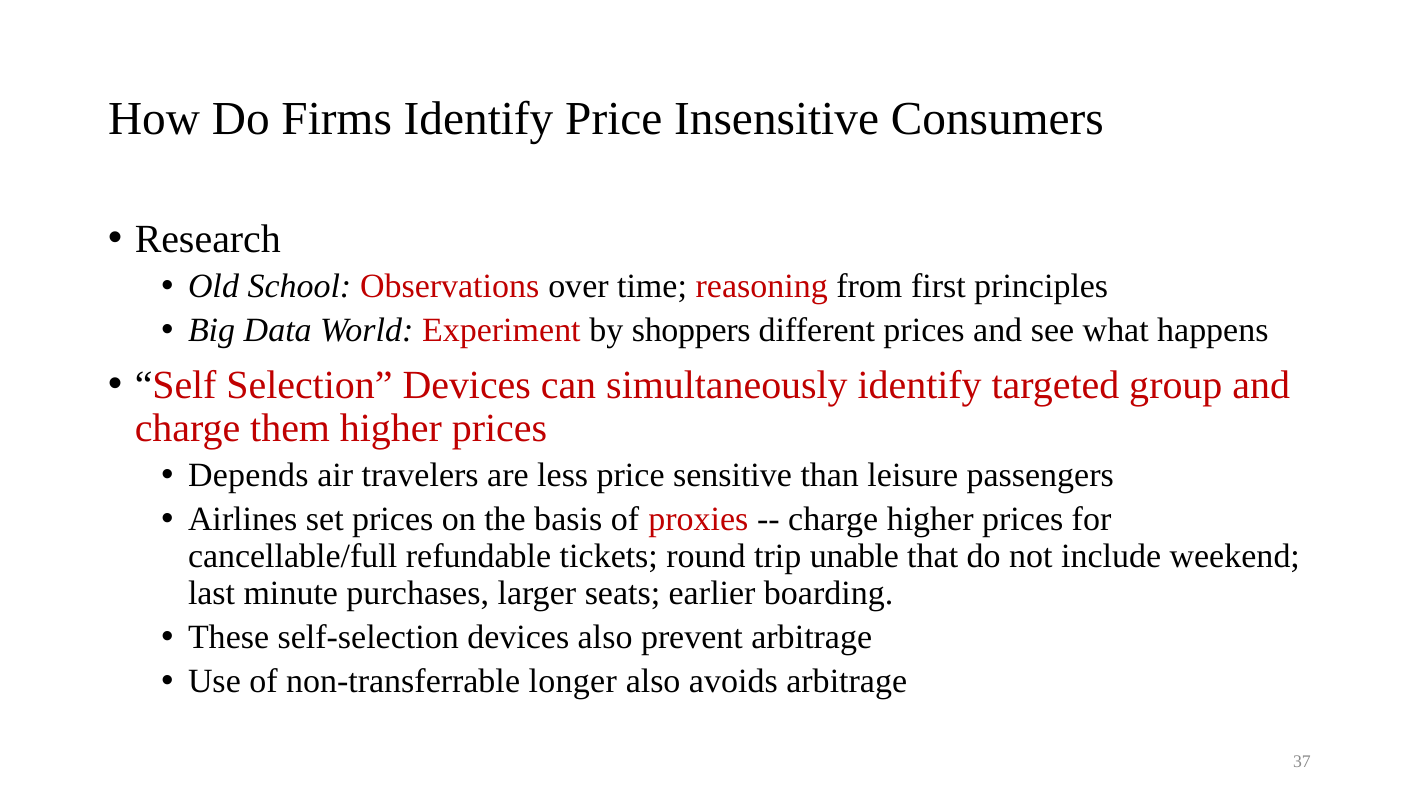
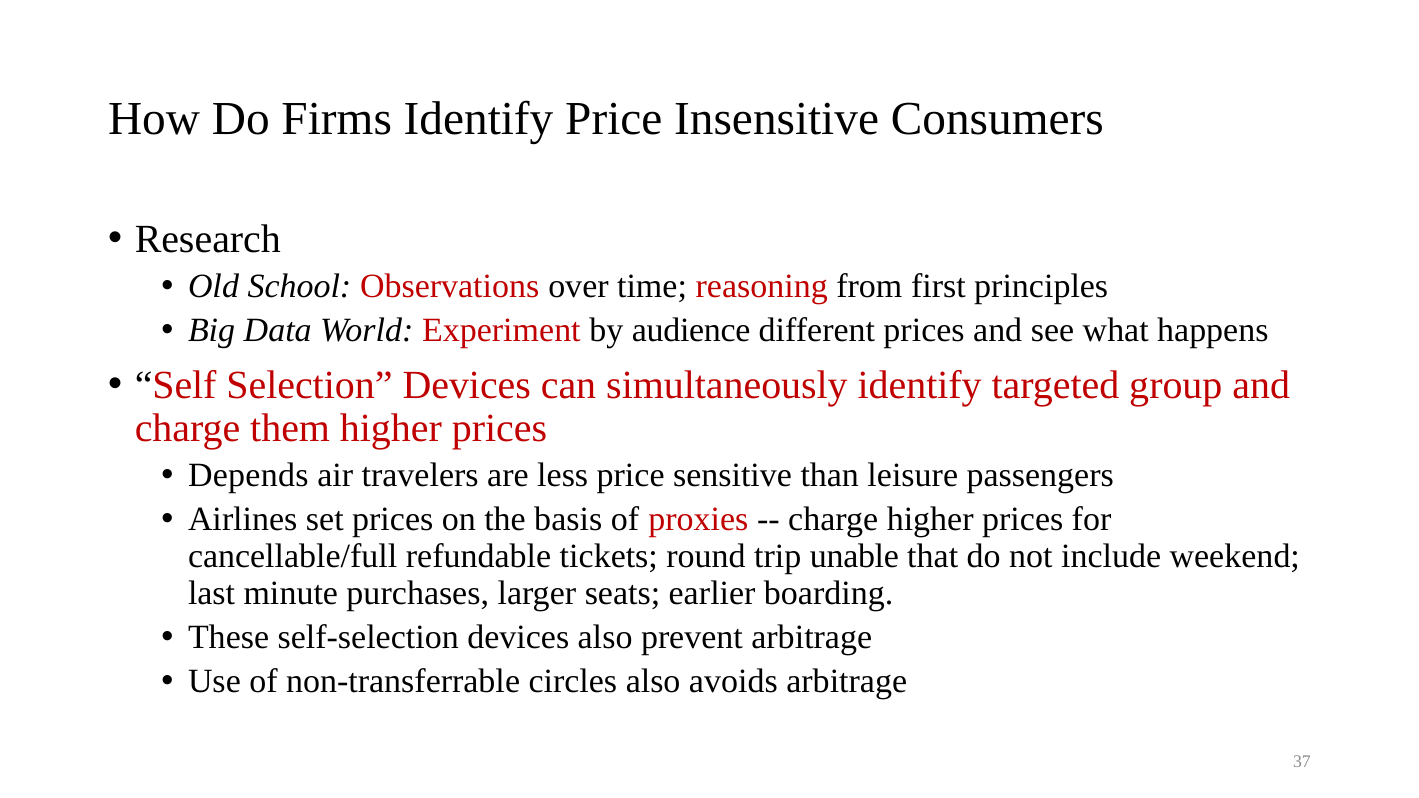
shoppers: shoppers -> audience (691, 331)
longer: longer -> circles (573, 681)
